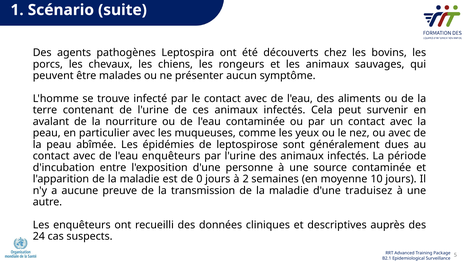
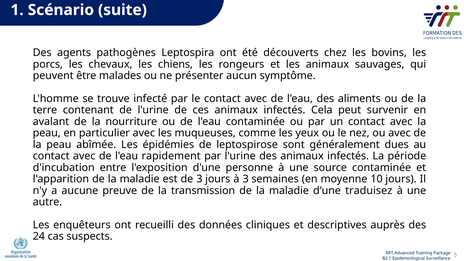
l'eau enquêteurs: enquêteurs -> rapidement (171, 156)
de 0: 0 -> 3 (199, 179)
à 2: 2 -> 3 (246, 179)
